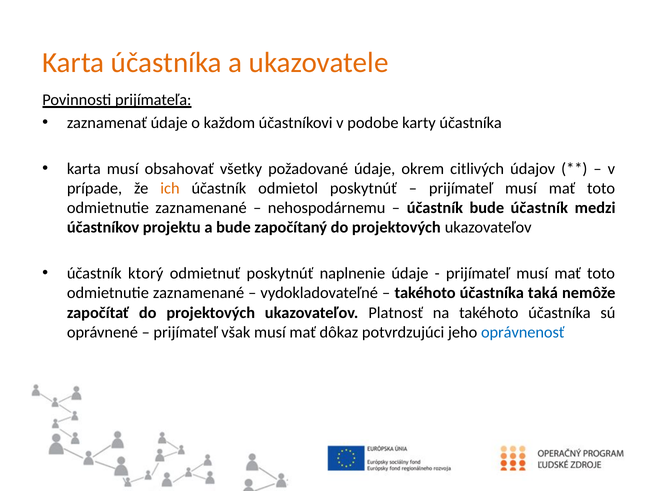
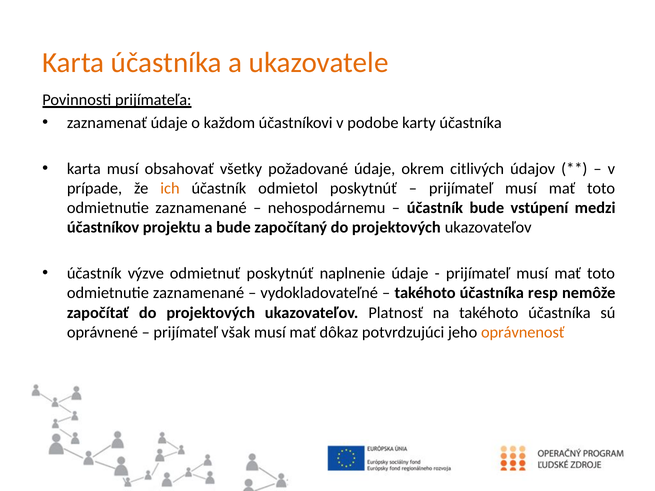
bude účastník: účastník -> vstúpení (539, 208)
ktorý: ktorý -> výzve (146, 274)
taká: taká -> resp (543, 293)
oprávnenosť colour: blue -> orange (523, 332)
